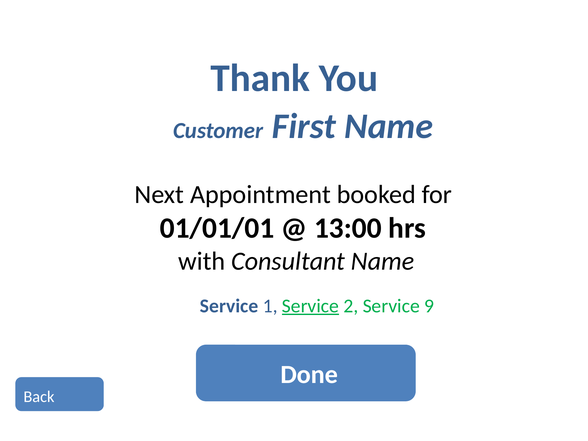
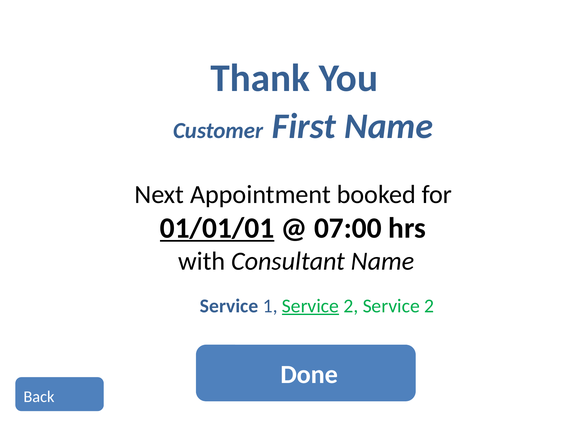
01/01/01 underline: none -> present (217, 228)
13:00: 13:00 -> 07:00 (348, 228)
2 Service 9: 9 -> 2 (429, 306)
